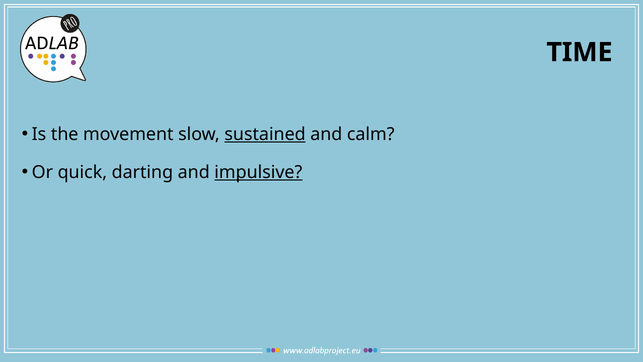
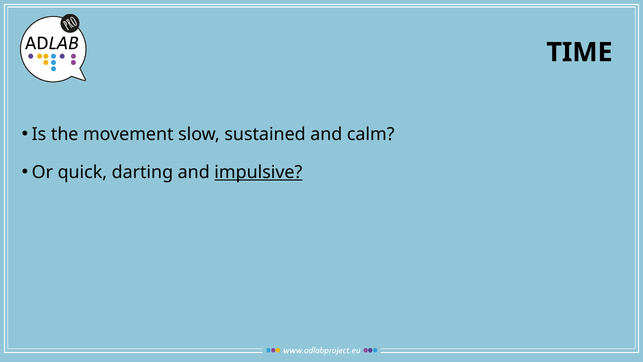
sustained underline: present -> none (265, 134)
